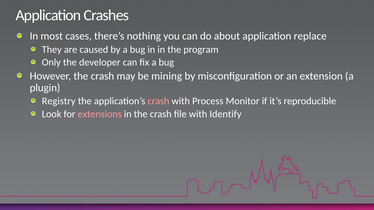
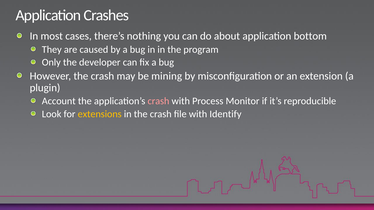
replace: replace -> bottom (310, 36)
Registry: Registry -> Account (59, 101)
extensions colour: pink -> yellow (100, 114)
